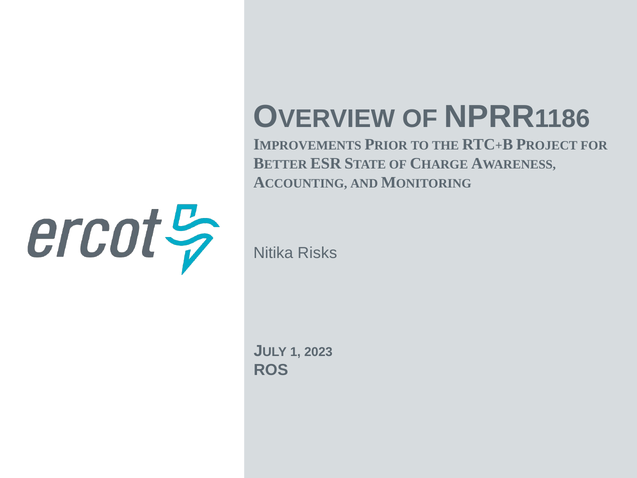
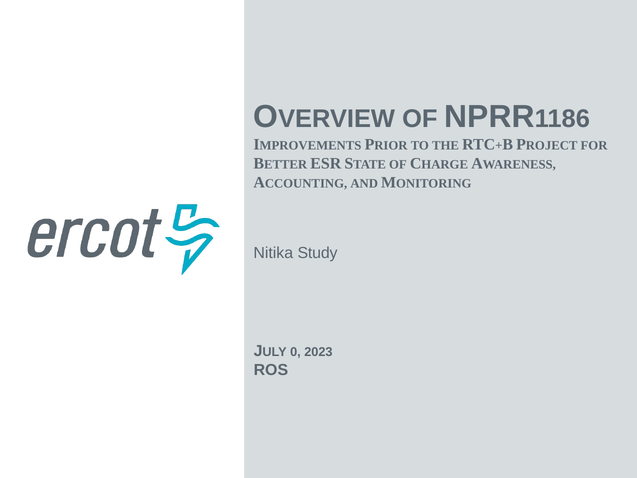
Risks: Risks -> Study (318, 253)
1: 1 -> 0 (295, 352)
